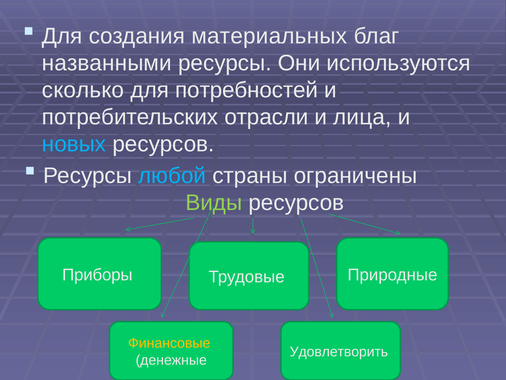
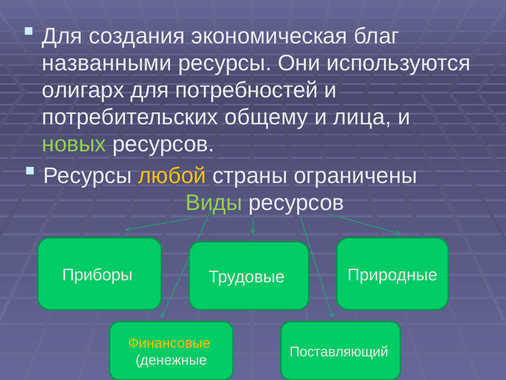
материальных: материальных -> экономическая (269, 36)
сколько: сколько -> олигарх (83, 90)
отрасли: отрасли -> общему (266, 117)
новых colour: light blue -> light green (74, 144)
любой colour: light blue -> yellow (172, 175)
Удовлетворить: Удовлетворить -> Поставляющий (339, 351)
